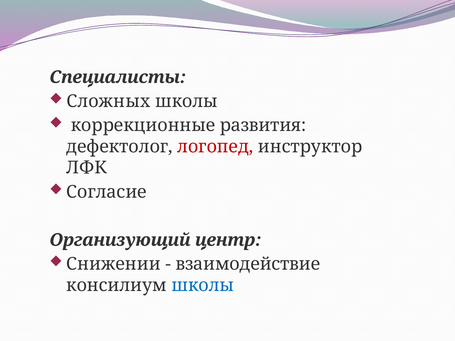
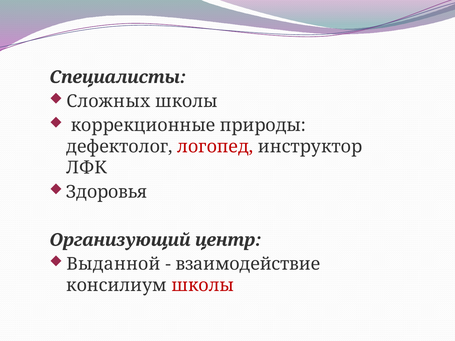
развития: развития -> природы (263, 125)
Согласие: Согласие -> Здоровья (107, 192)
Снижении: Снижении -> Выданной (113, 264)
школы colour: blue -> red (203, 286)
